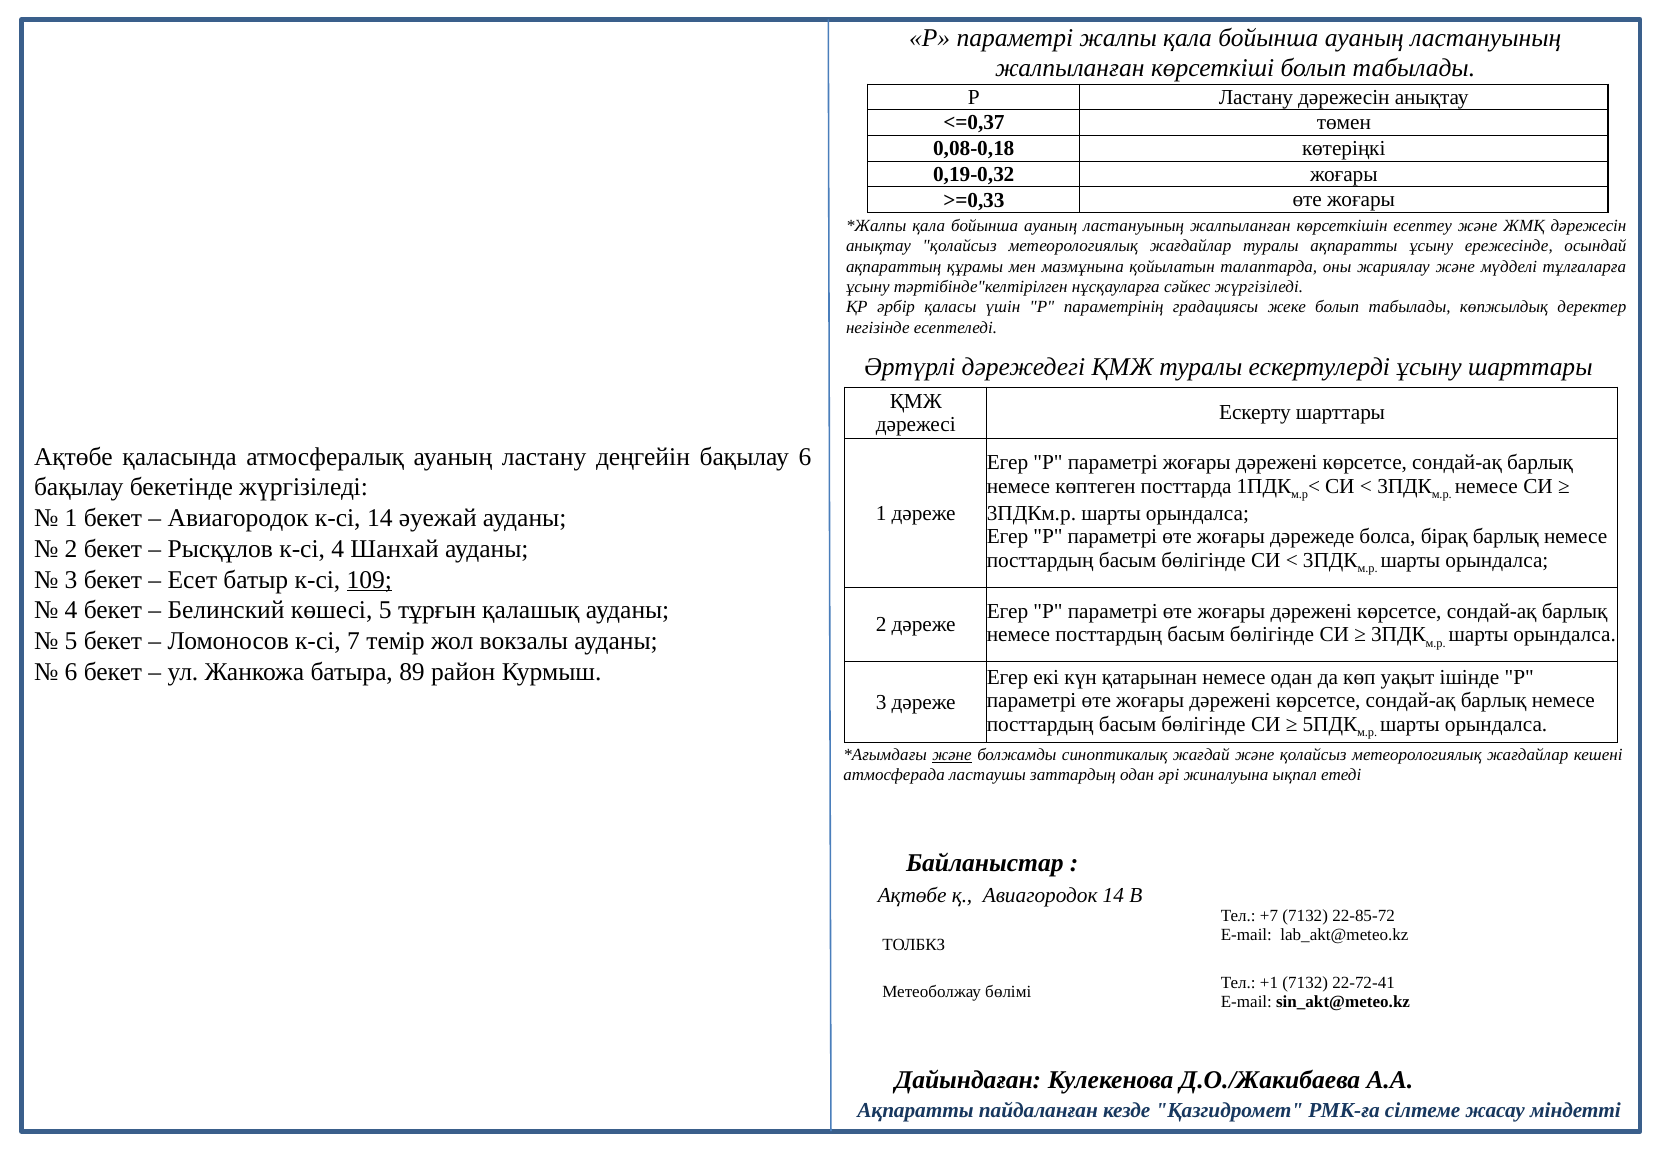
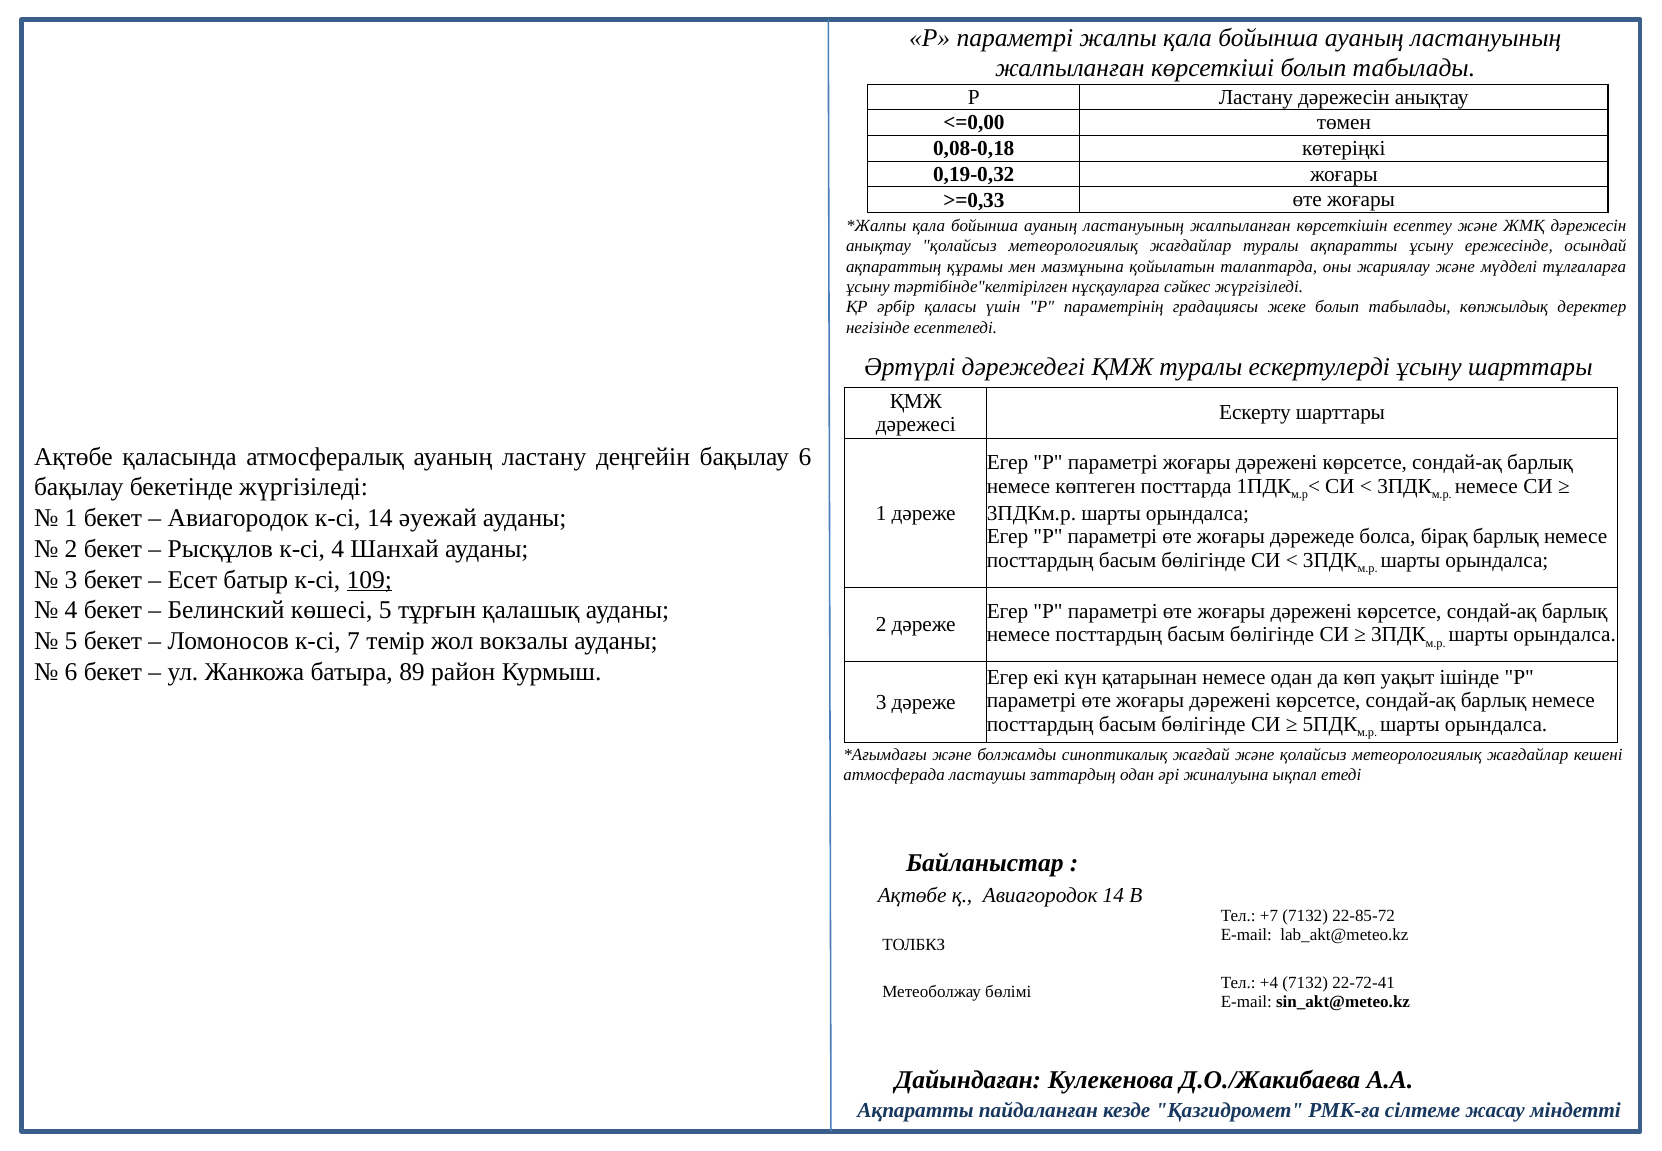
<=0,37: <=0,37 -> <=0,00 (974, 123)
және underline: present -> none (952, 755)
+1: +1 -> +4 (1269, 982)
